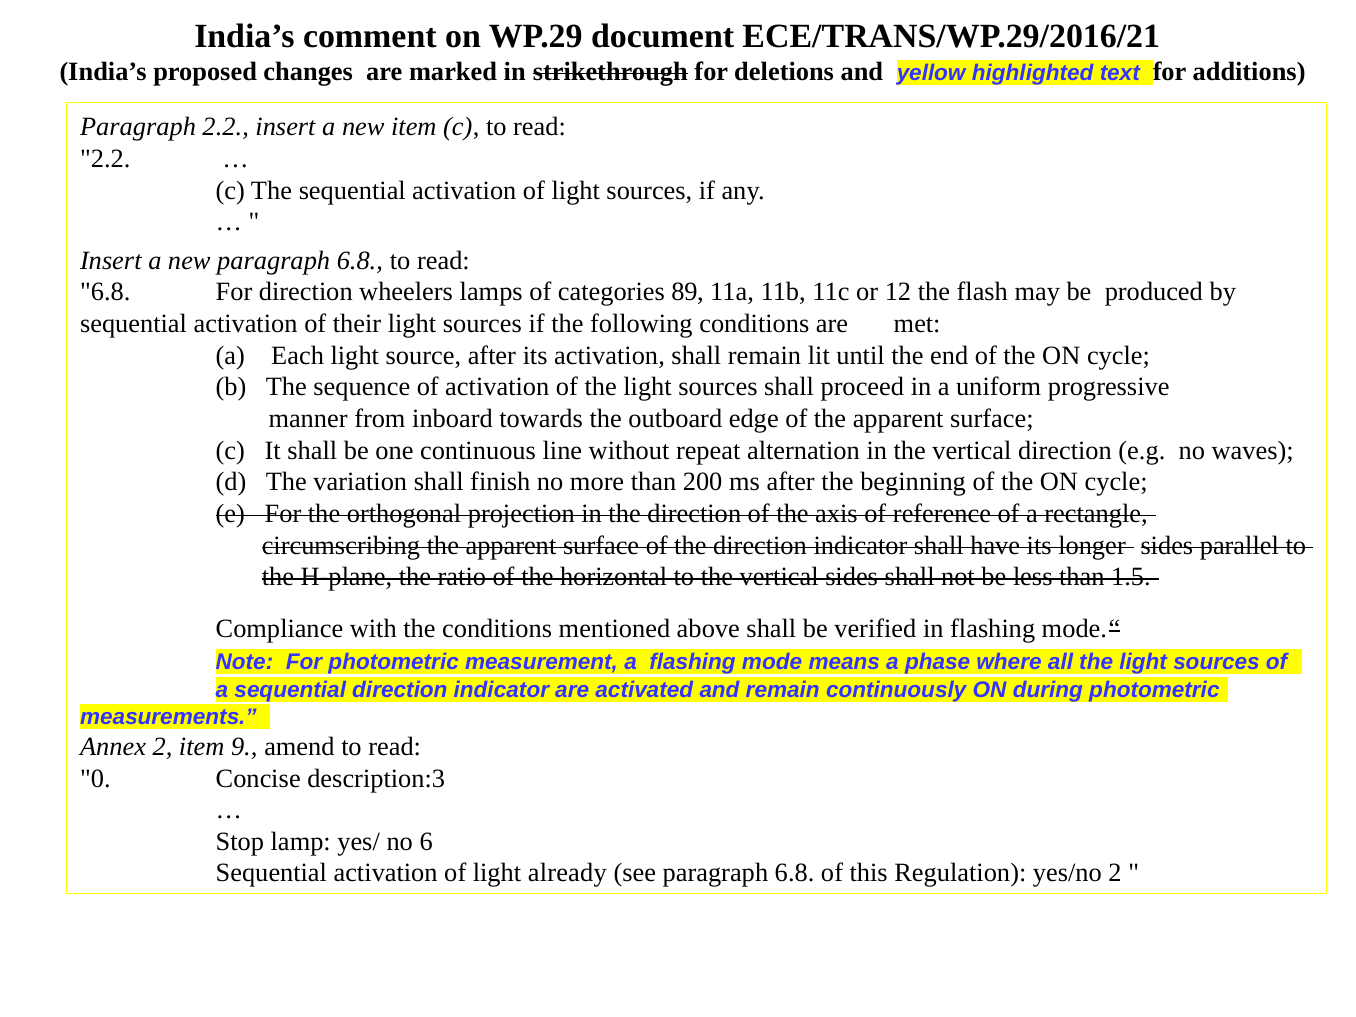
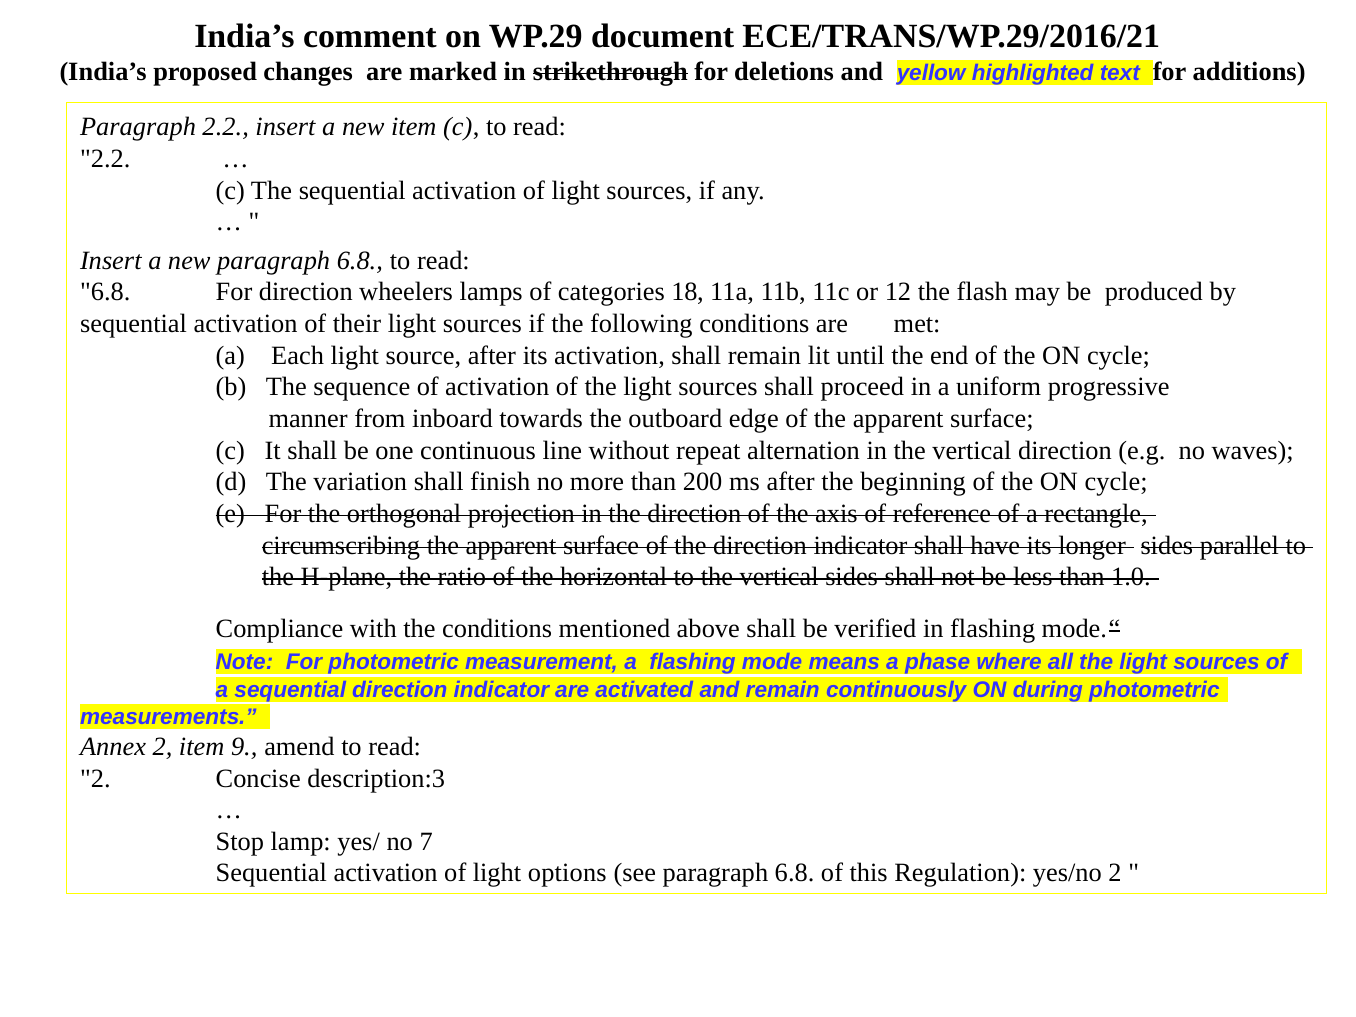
89: 89 -> 18 (688, 292)
1.5: 1.5 -> 1.0 (1131, 577)
0: 0 -> 2 (95, 778)
6: 6 -> 7 (426, 842)
already: already -> options (567, 873)
